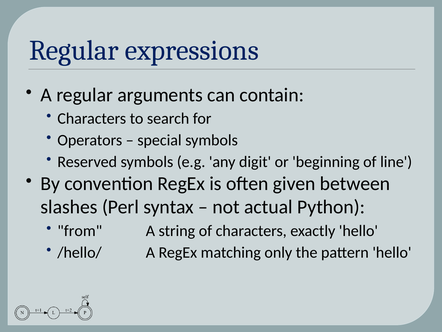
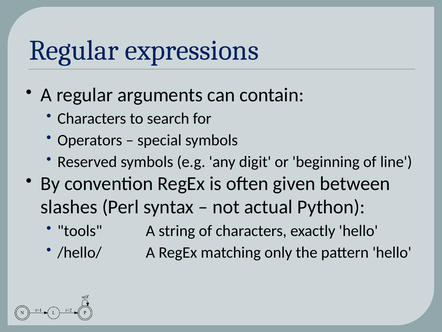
from: from -> tools (80, 230)
